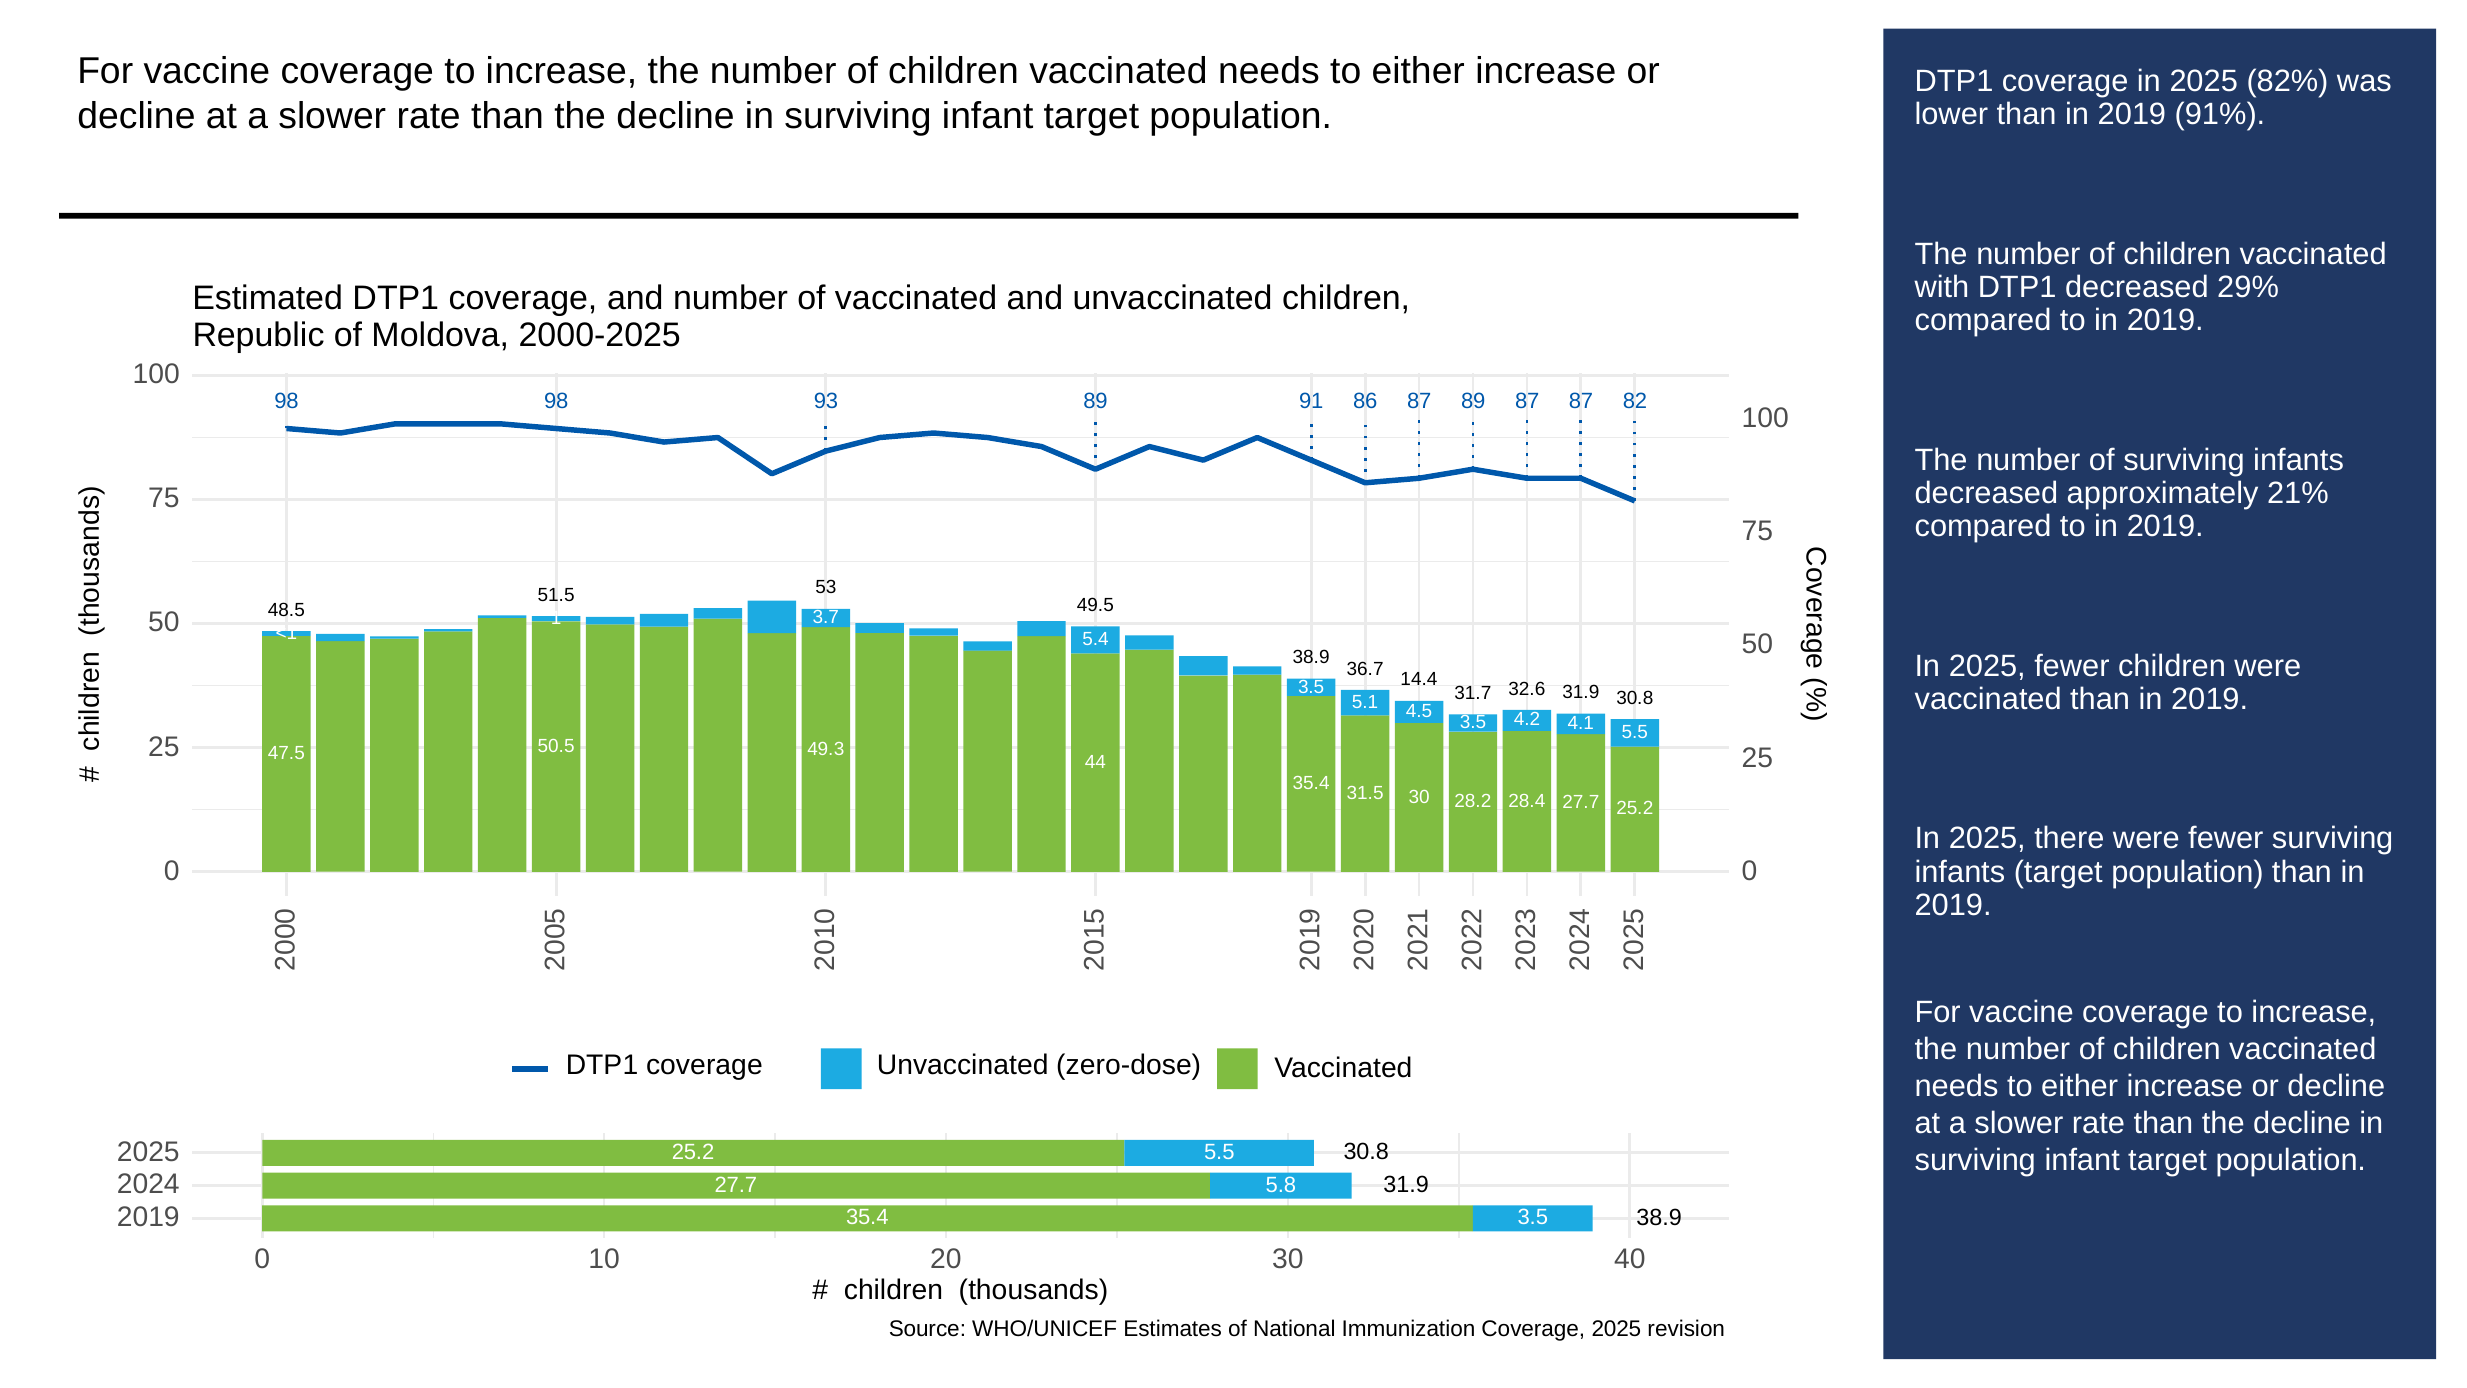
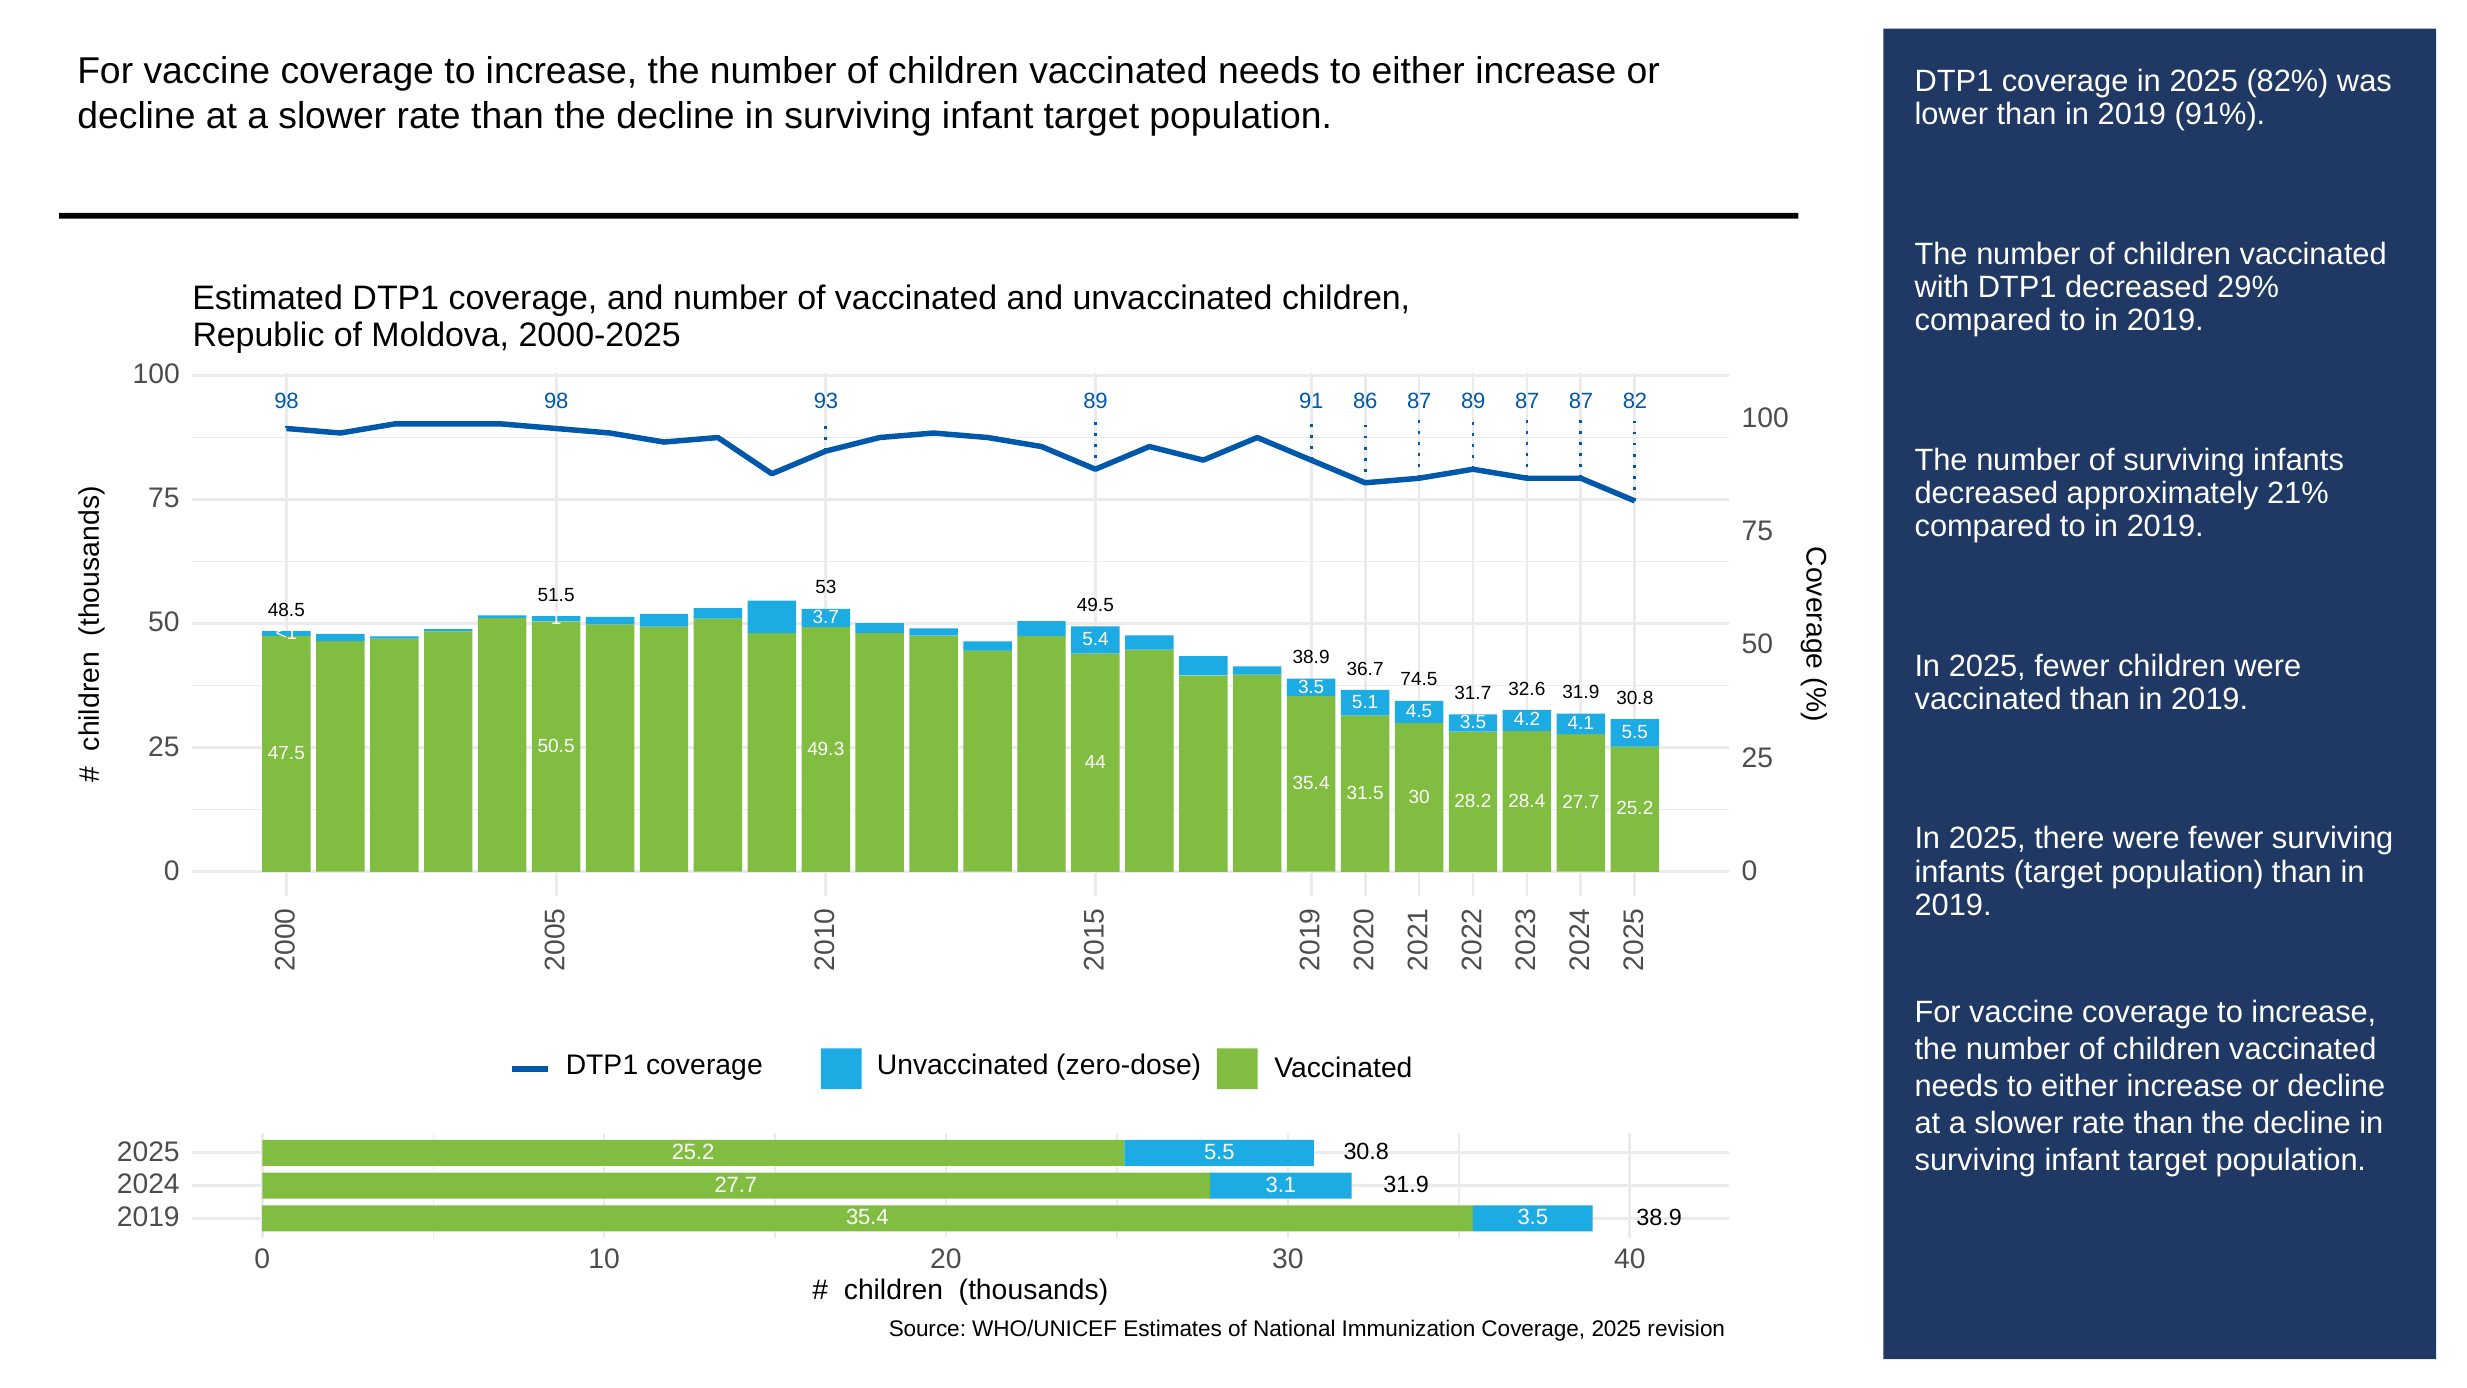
14.4: 14.4 -> 74.5 (1419, 680)
5.8: 5.8 -> 3.1 (1281, 1185)
